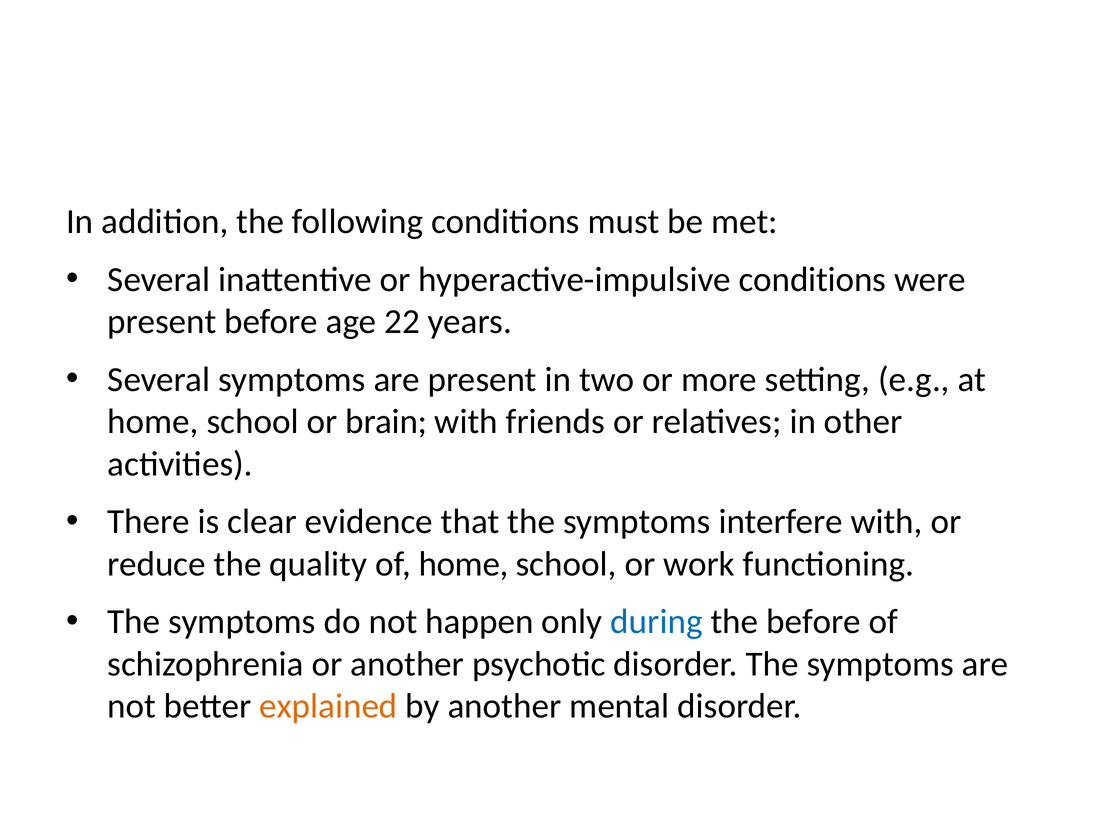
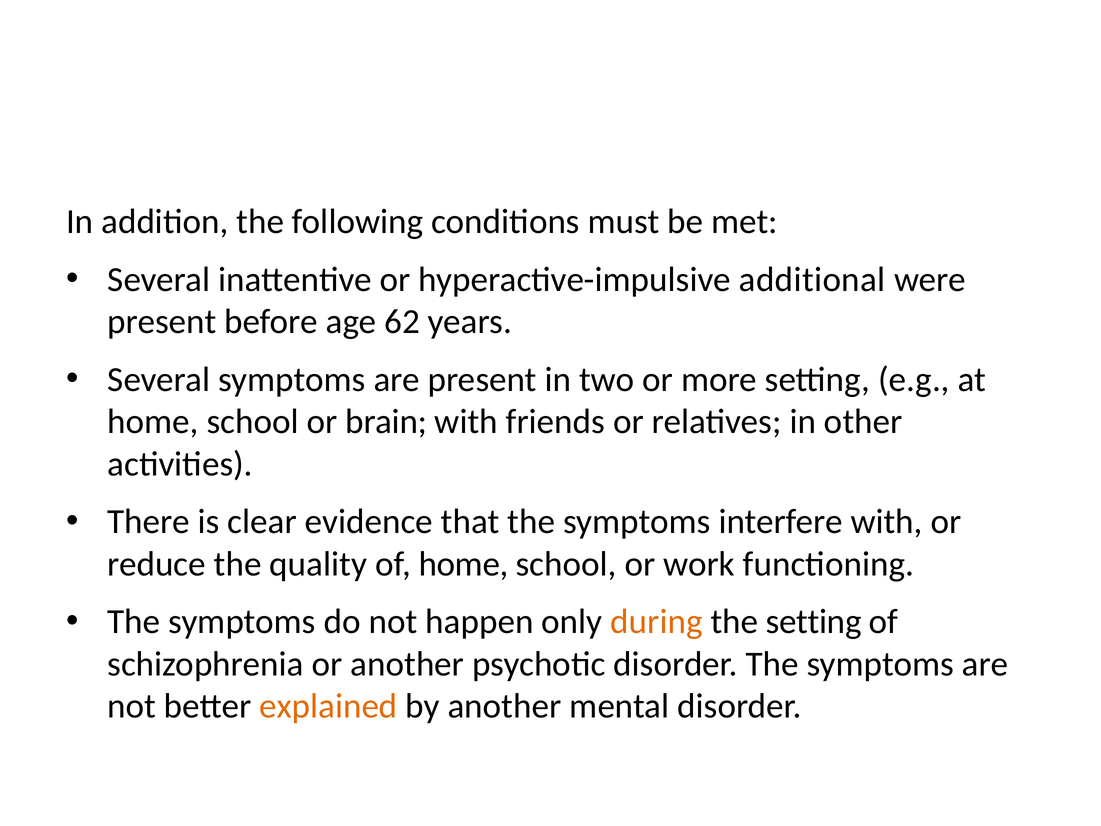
hyperactive-impulsive conditions: conditions -> additional (812, 280)
22: 22 -> 62 (402, 322)
during colour: blue -> orange (656, 622)
the before: before -> setting (814, 622)
